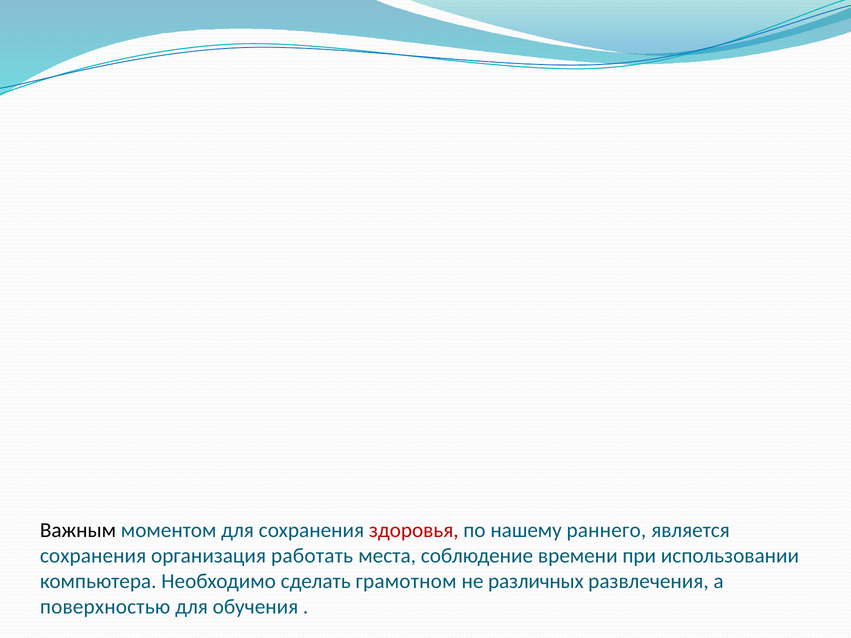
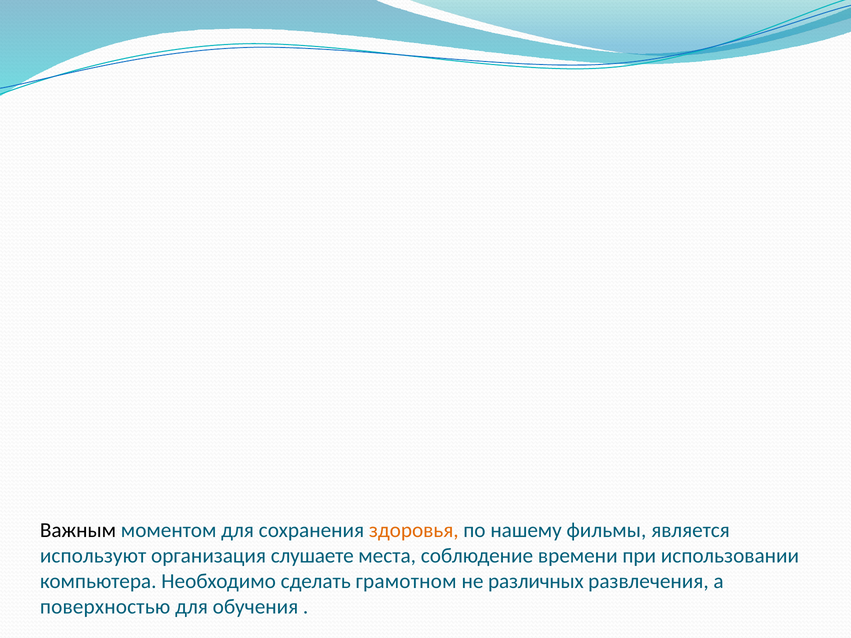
здоровья colour: red -> orange (414, 530)
раннего: раннего -> фильмы (606, 530)
сохранения: сохранения -> используют (93, 556)
работать: работать -> слушаете (312, 556)
